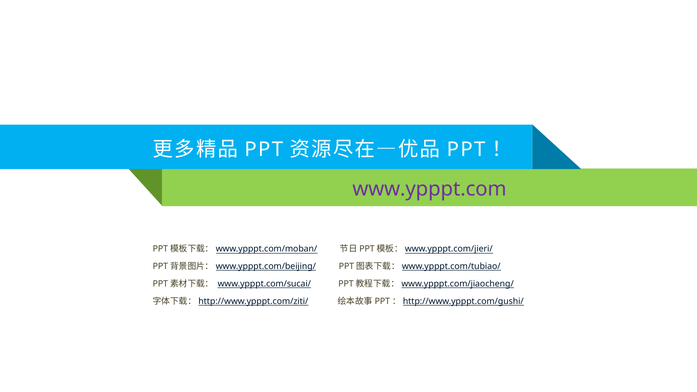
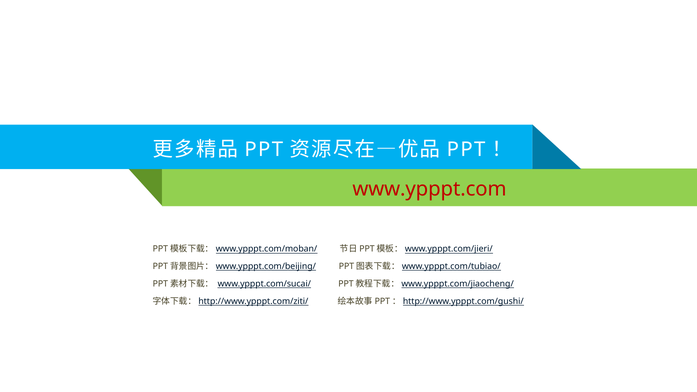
www.ypppt.com colour: purple -> red (429, 189)
